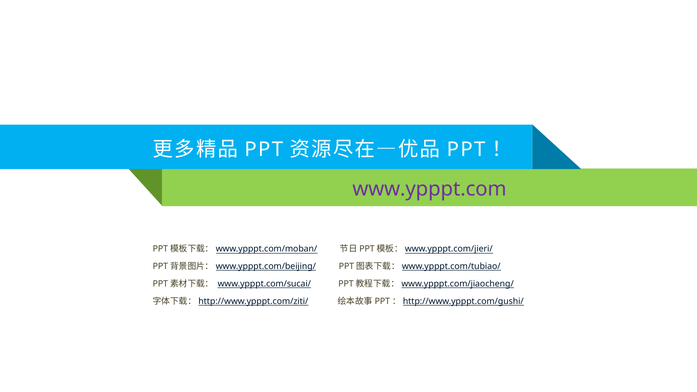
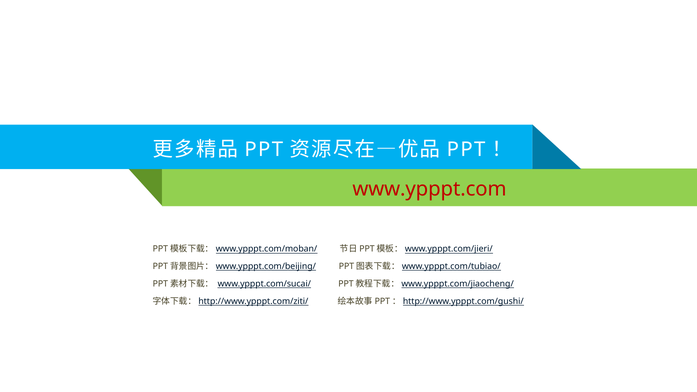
www.ypppt.com colour: purple -> red (429, 189)
